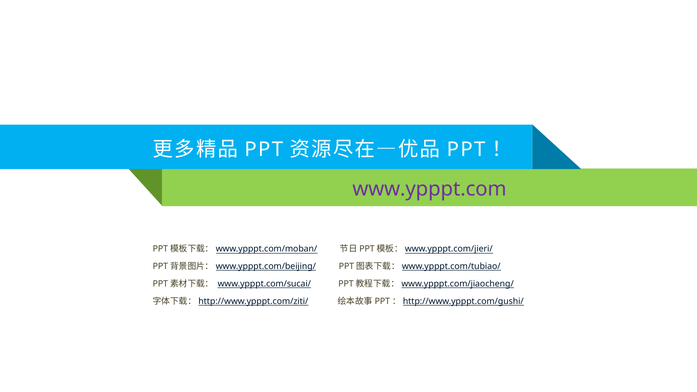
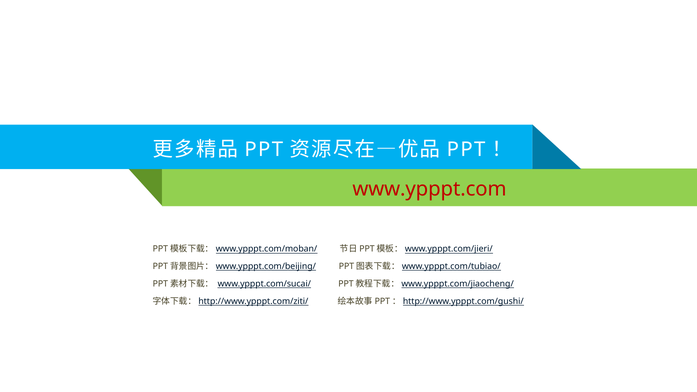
www.ypppt.com colour: purple -> red (429, 189)
